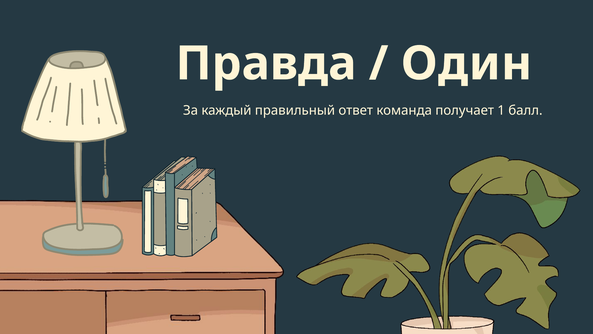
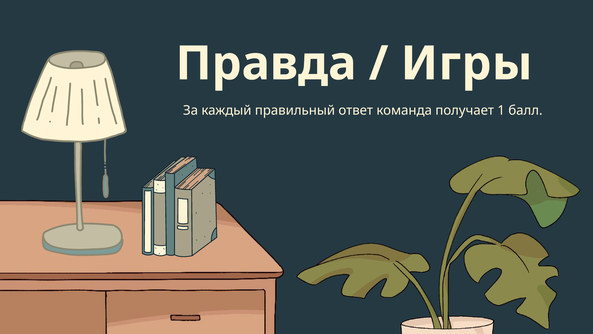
Один: Один -> Игры (467, 64)
